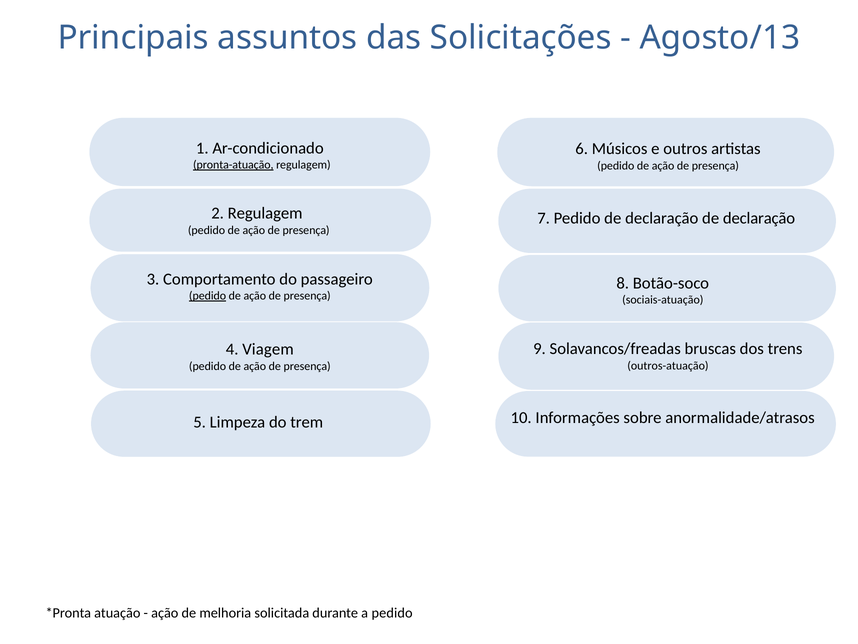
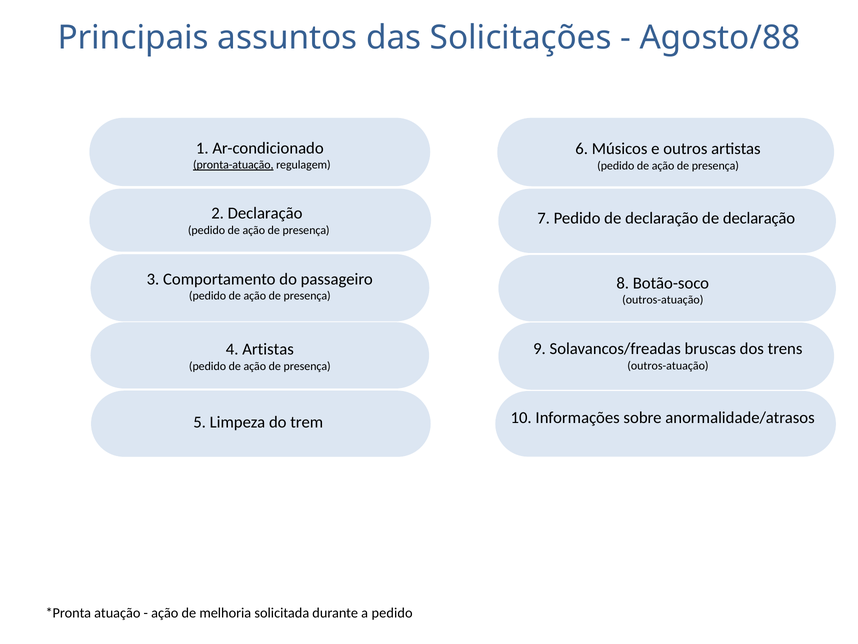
Agosto/13: Agosto/13 -> Agosto/88 (720, 37)
2 Regulagem: Regulagem -> Declaração (265, 213)
pedido underline: present -> none (208, 296)
sociais-atuação: sociais-atuação -> outros-atuação (663, 300)
4 Viagem: Viagem -> Artistas (268, 349)
